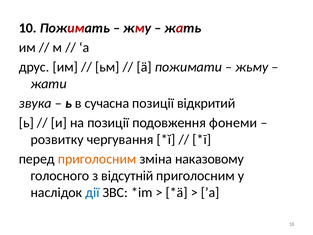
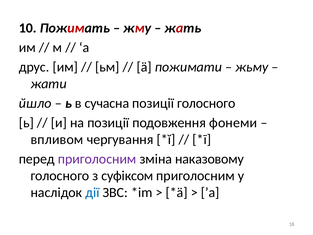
звука: звука -> йшло (35, 103)
позиції відкритий: відкритий -> голосного (206, 103)
розвитку: розвитку -> впливом (57, 139)
приголосним colour: orange -> purple (97, 159)
відсутній: відсутній -> суфіксом (127, 176)
